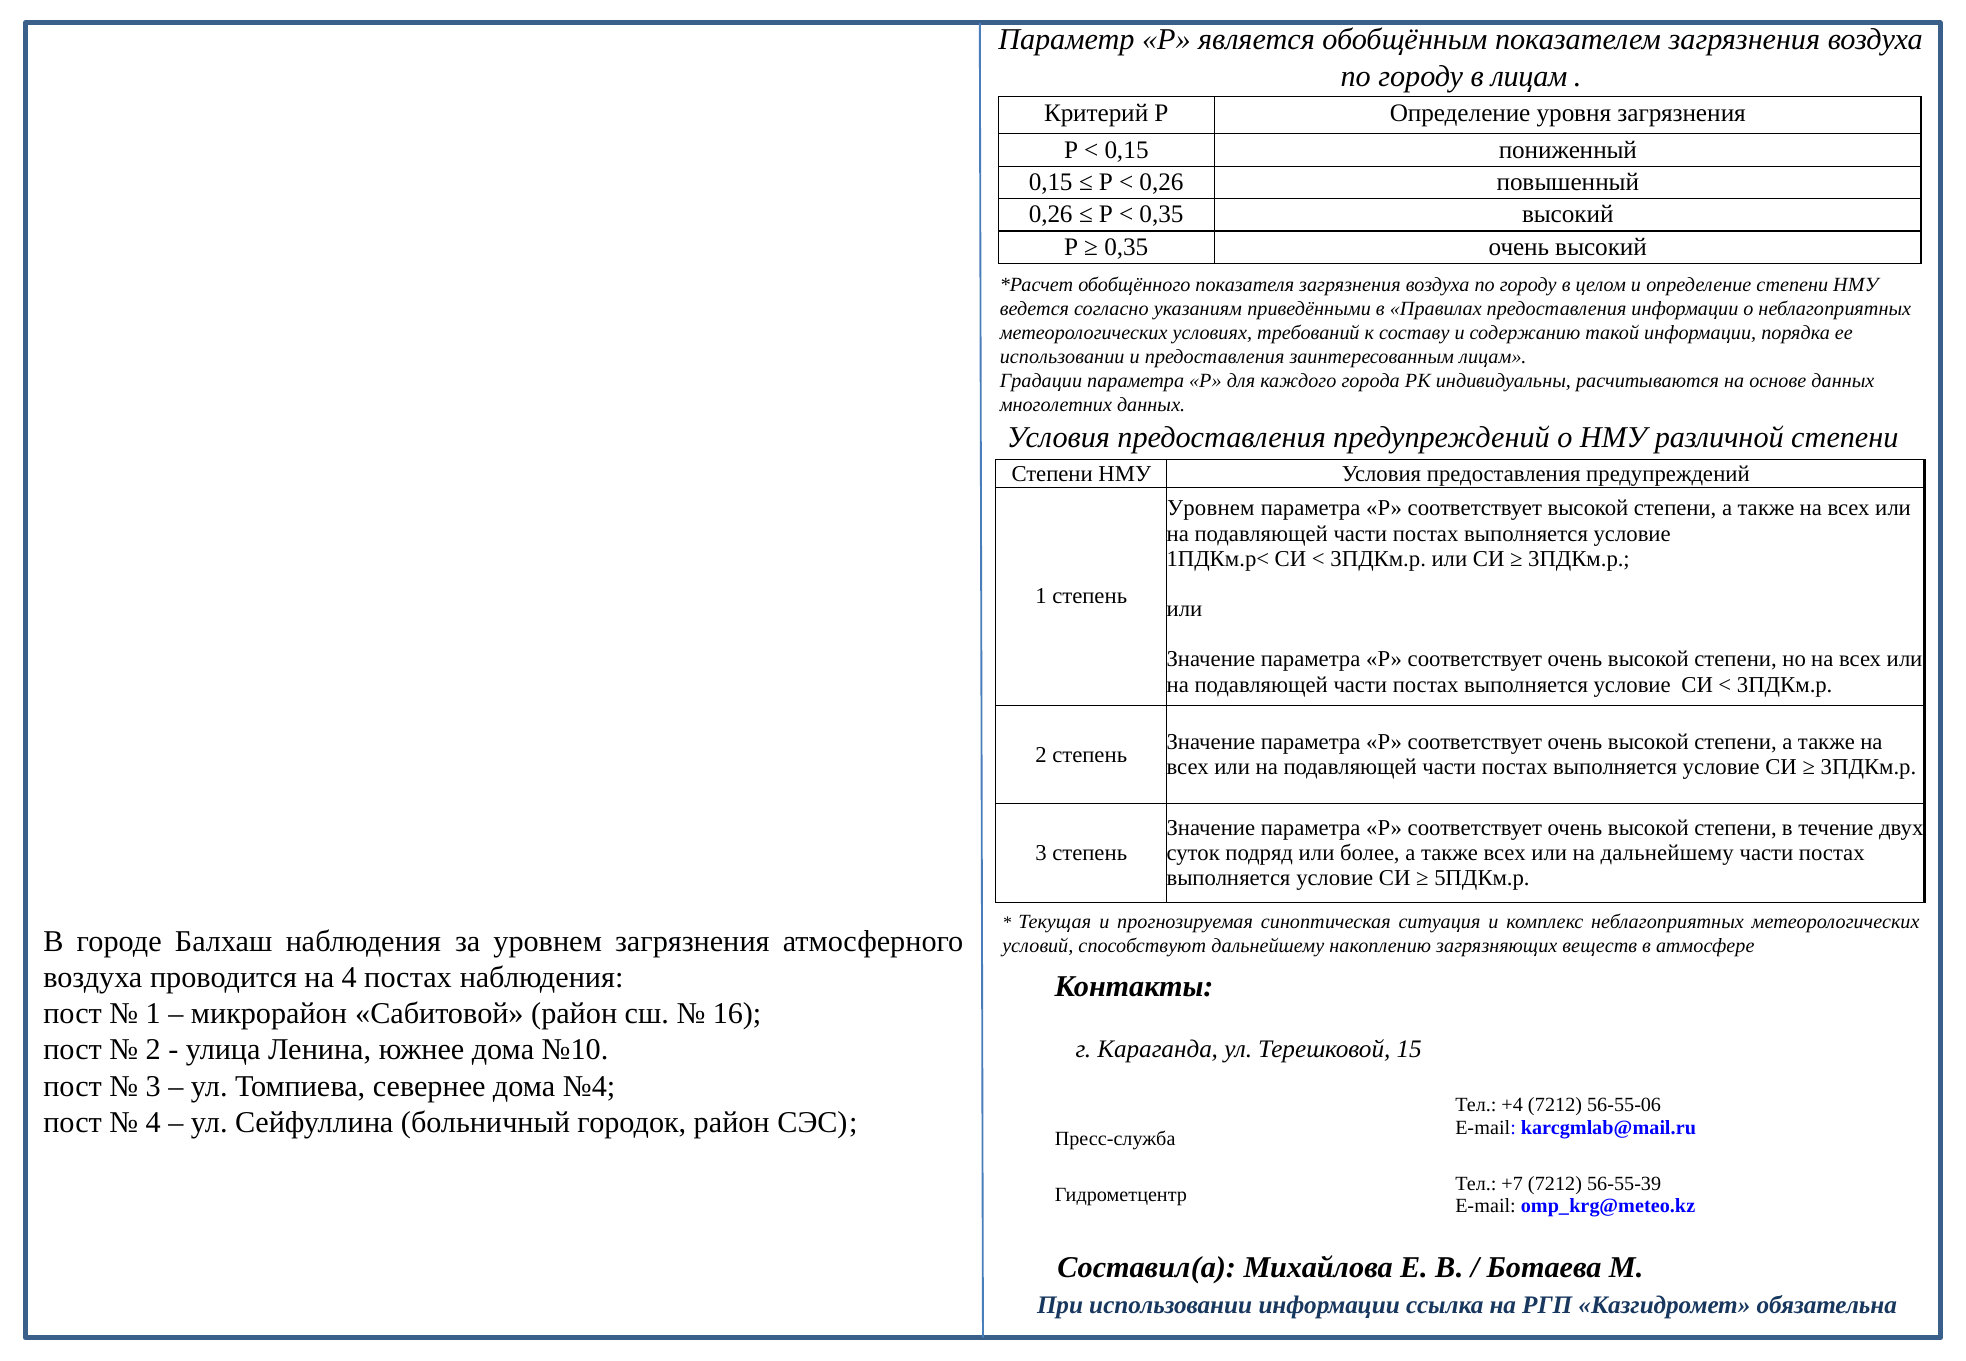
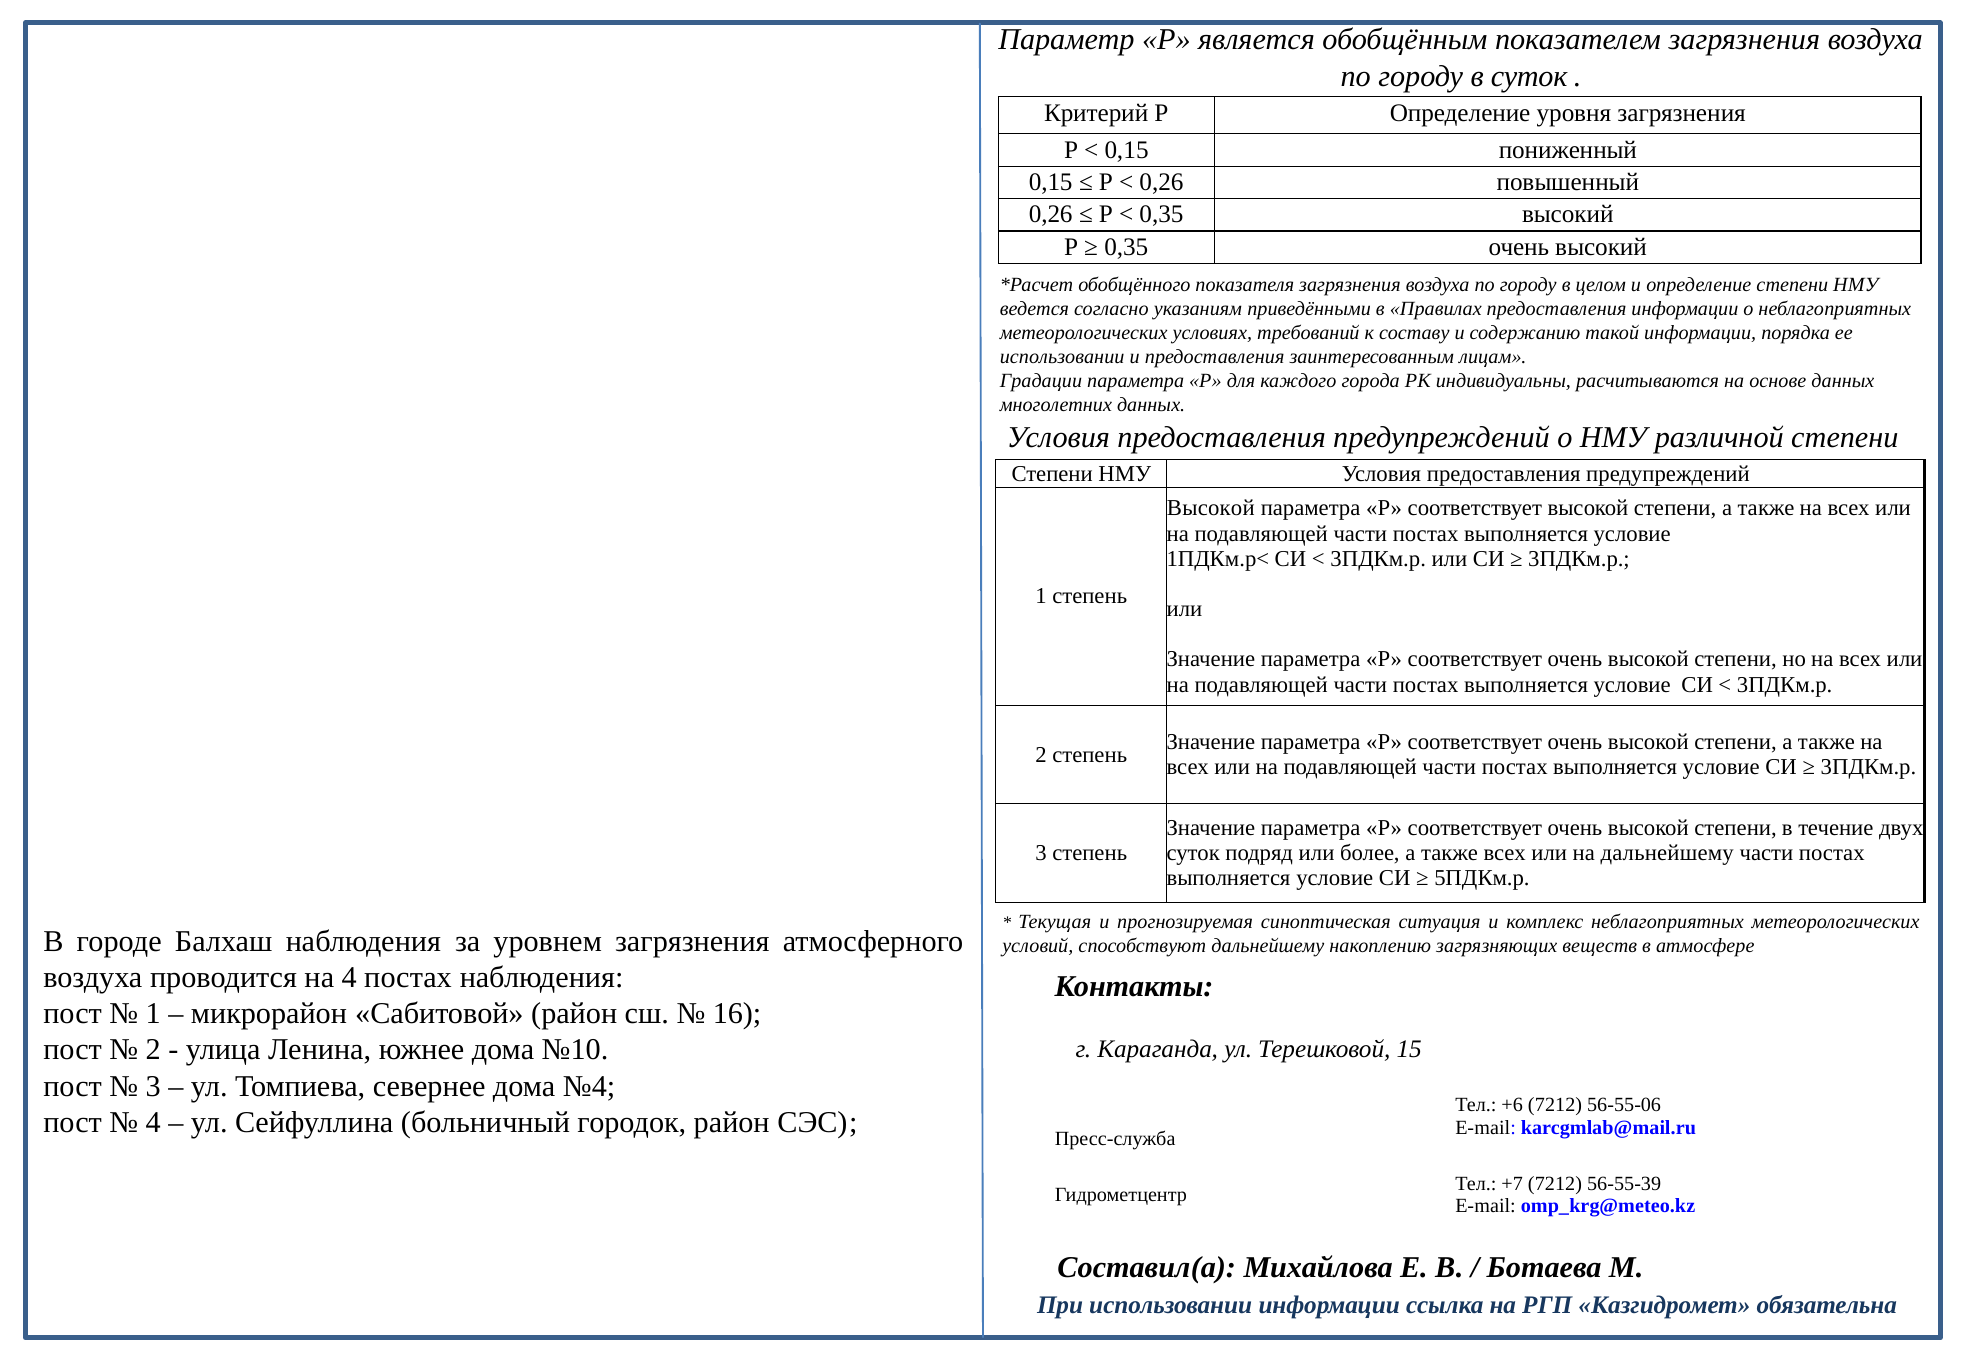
в лицам: лицам -> суток (1529, 76)
Уровнем: Уровнем -> Высокой (1211, 508)
+4: +4 -> +6 (1512, 1105)
